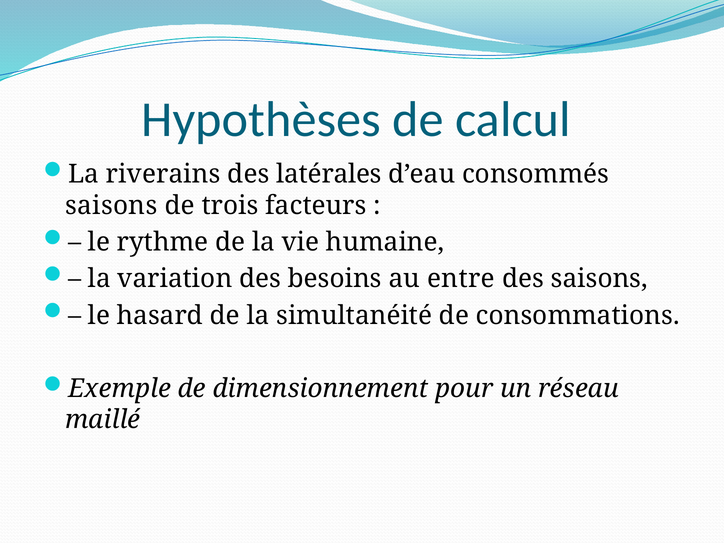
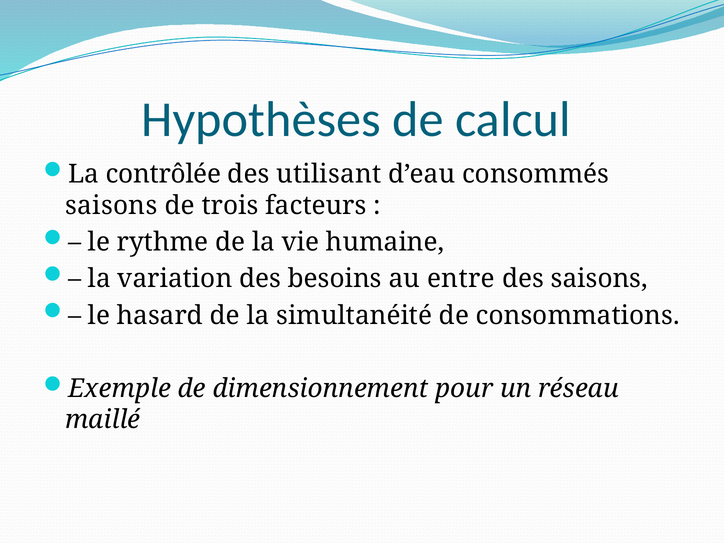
riverains: riverains -> contrôlée (163, 174)
latérales: latérales -> utilisant (329, 174)
